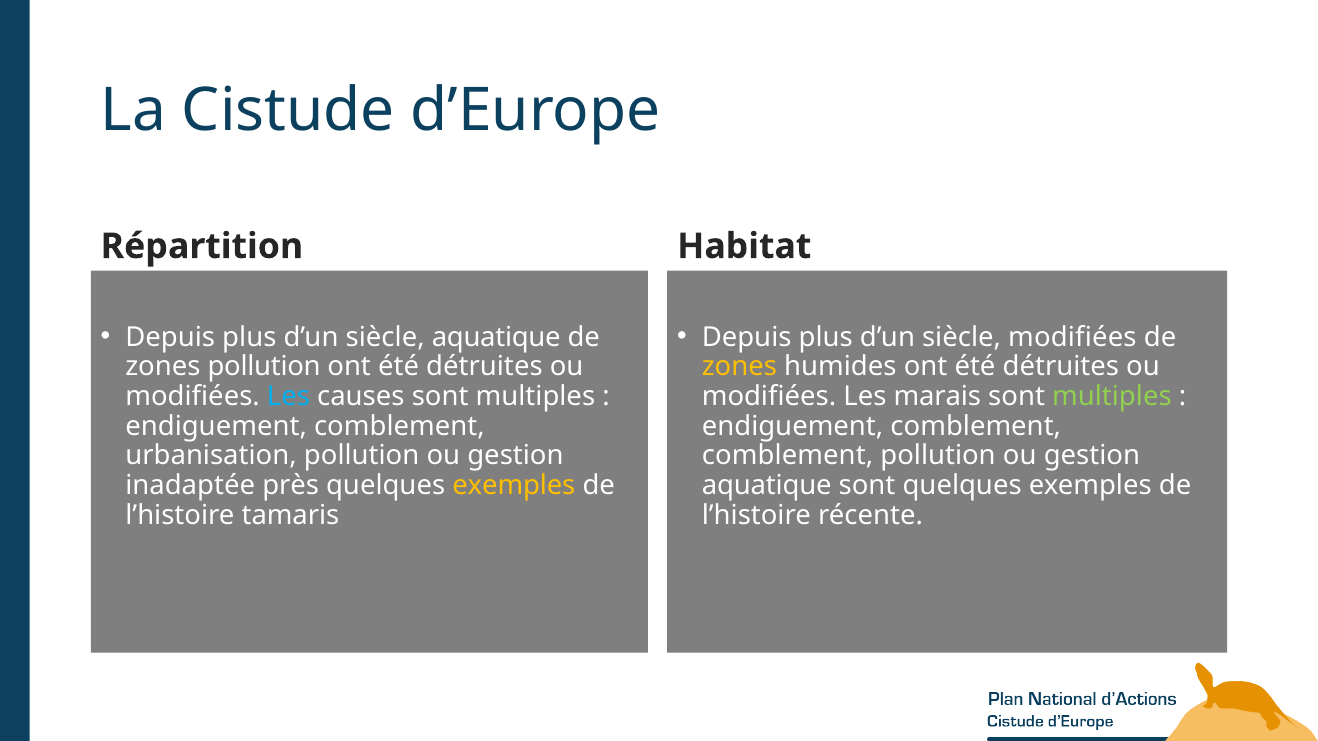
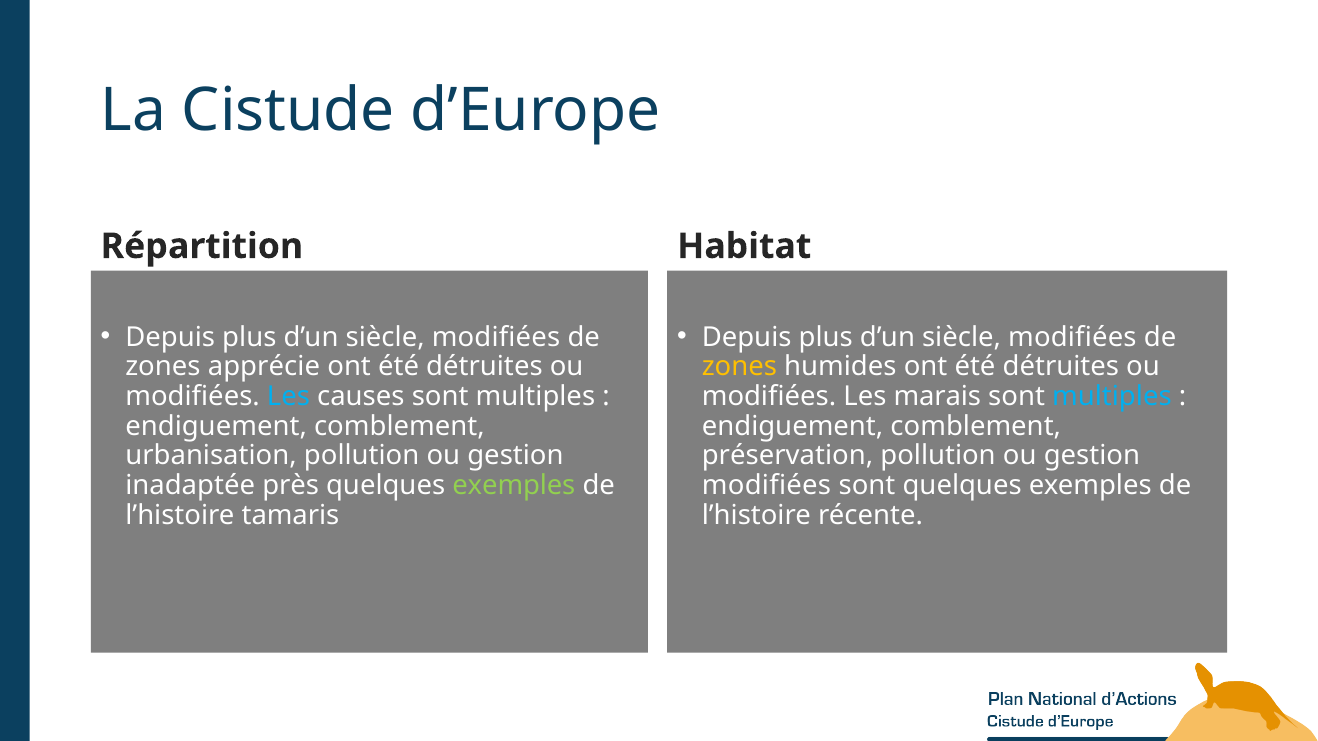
aquatique: aquatique -> modifiées (496, 337)
zones pollution: pollution -> apprécie (264, 367)
multiples colour: light green -> light blue (1112, 397)
comblement: comblement -> préservation (788, 456)
exemples colour: yellow -> light green (514, 486)
aquatique: aquatique -> modifiées (767, 486)
